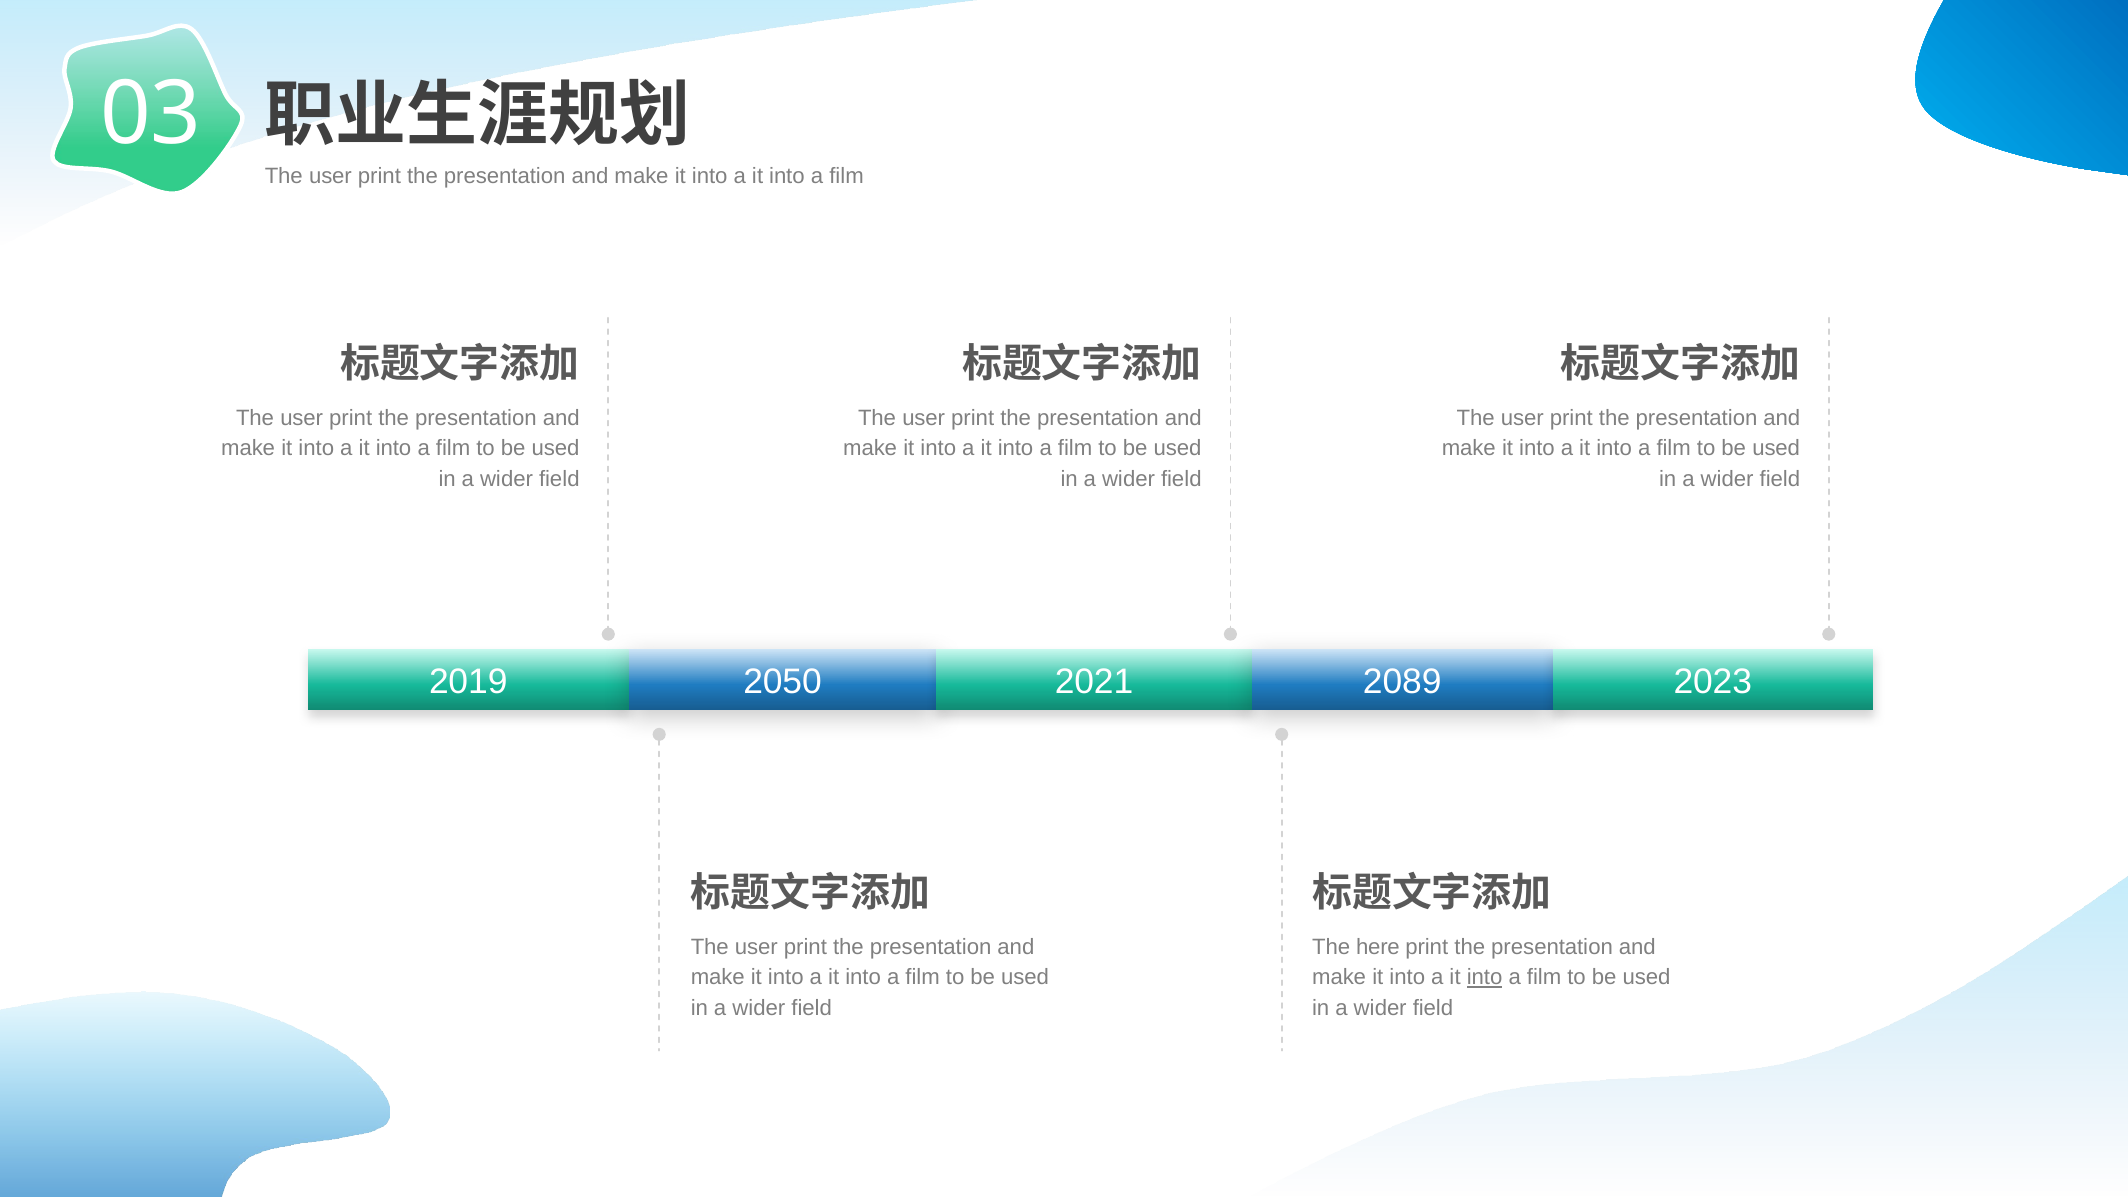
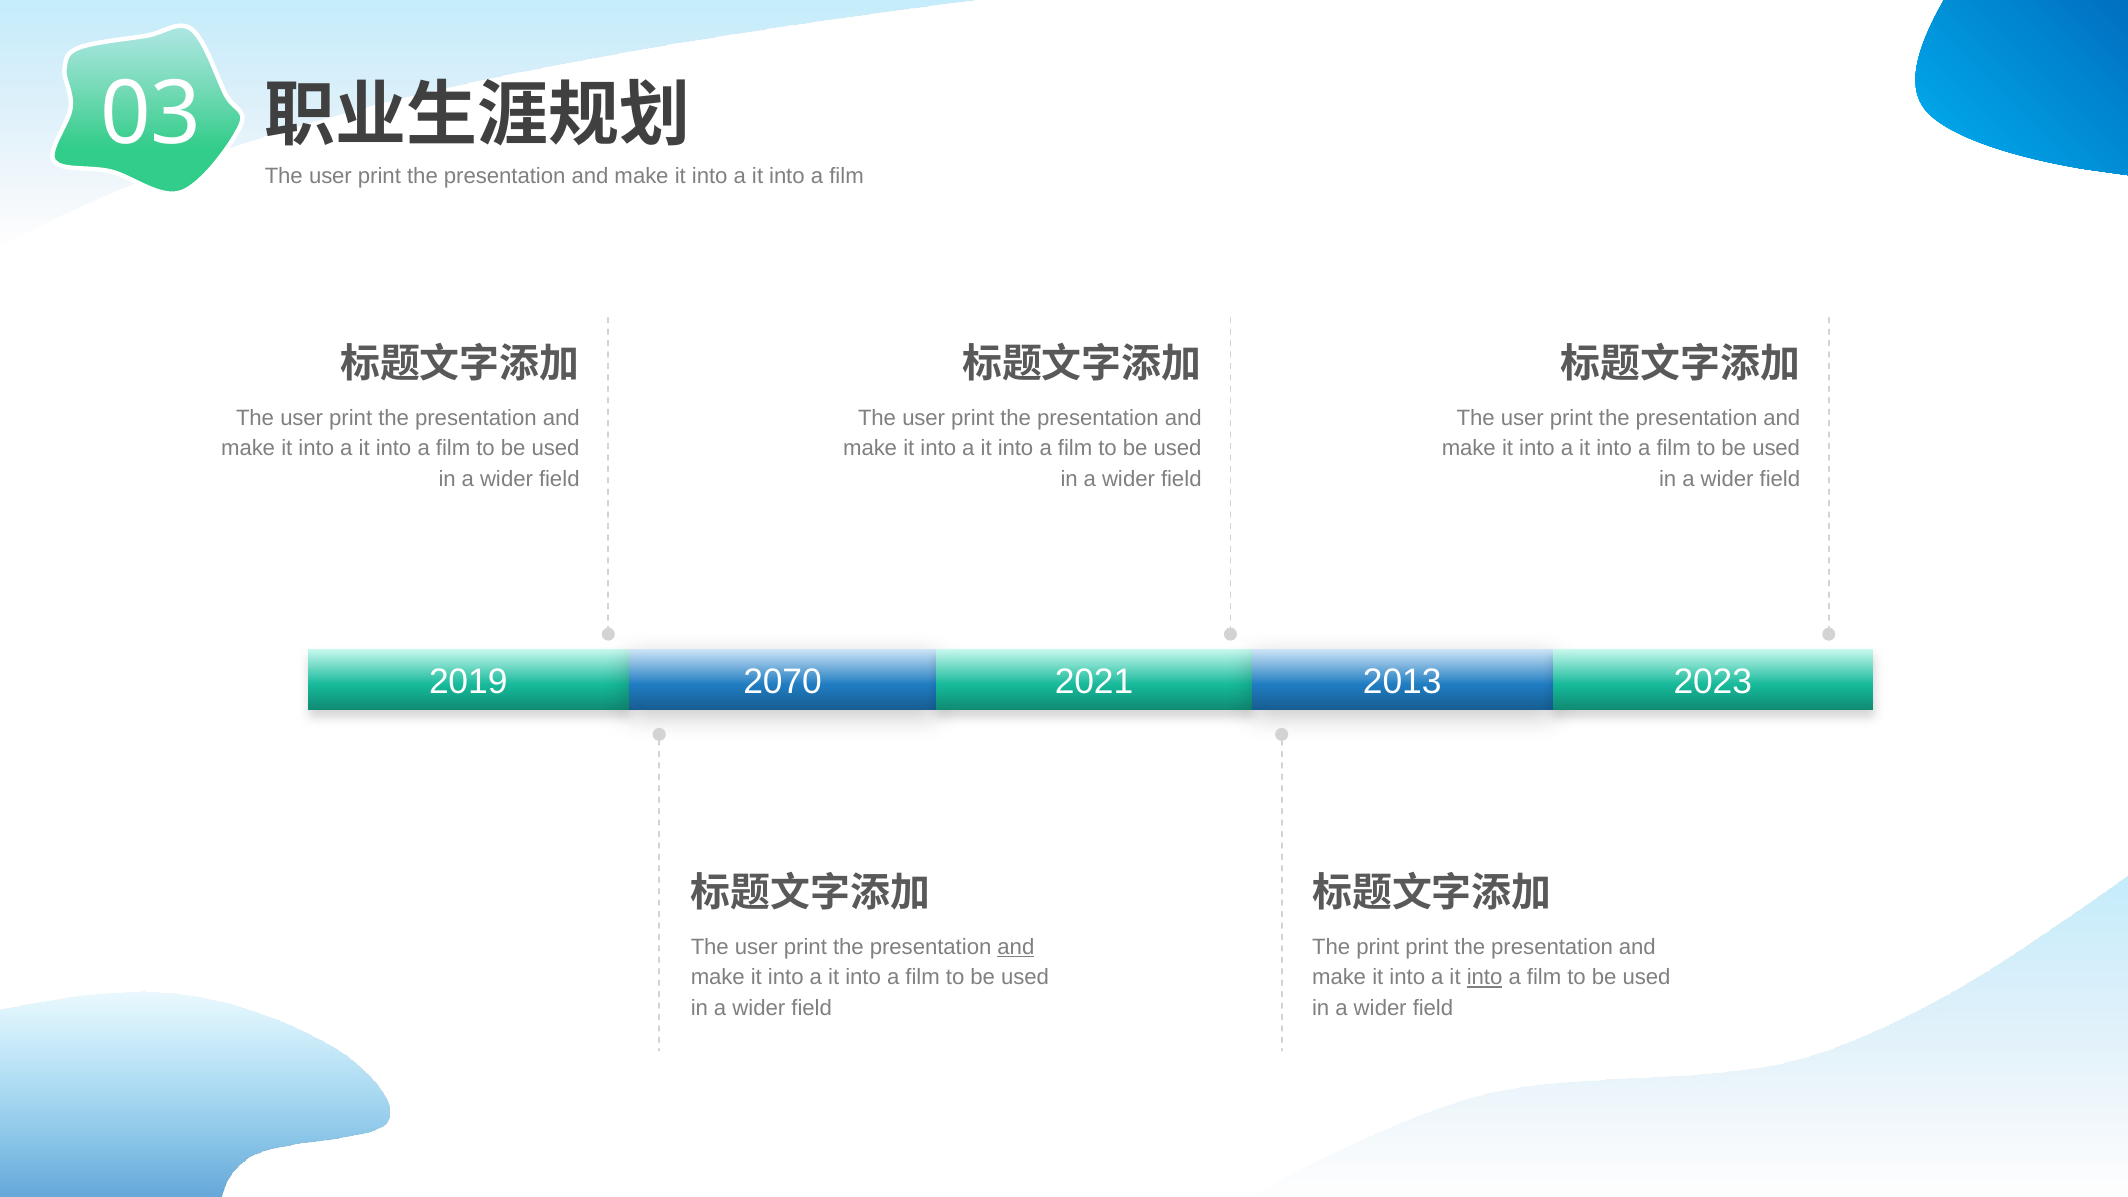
2050: 2050 -> 2070 (783, 682)
2089: 2089 -> 2013 (1402, 682)
and underline: none -> present (1016, 947)
The here: here -> print (1378, 947)
